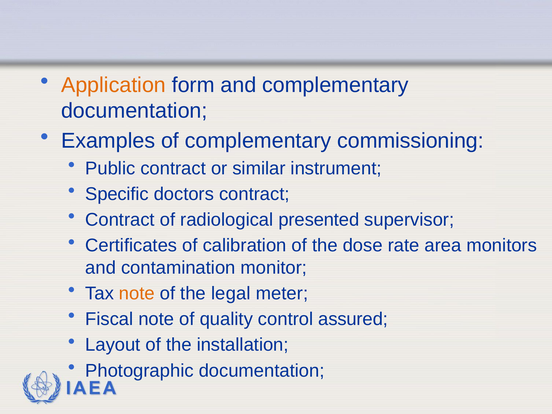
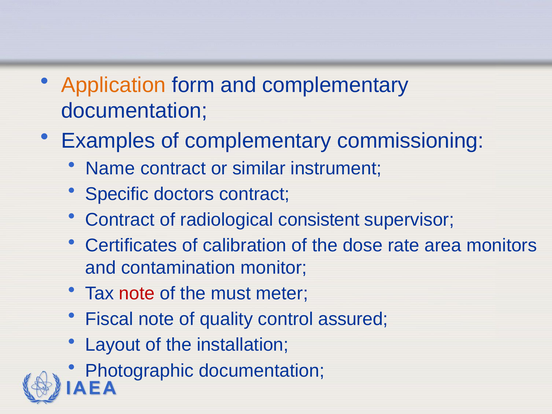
Public: Public -> Name (110, 168)
presented: presented -> consistent (319, 220)
note colour: orange -> red (137, 293)
legal: legal -> must (231, 293)
